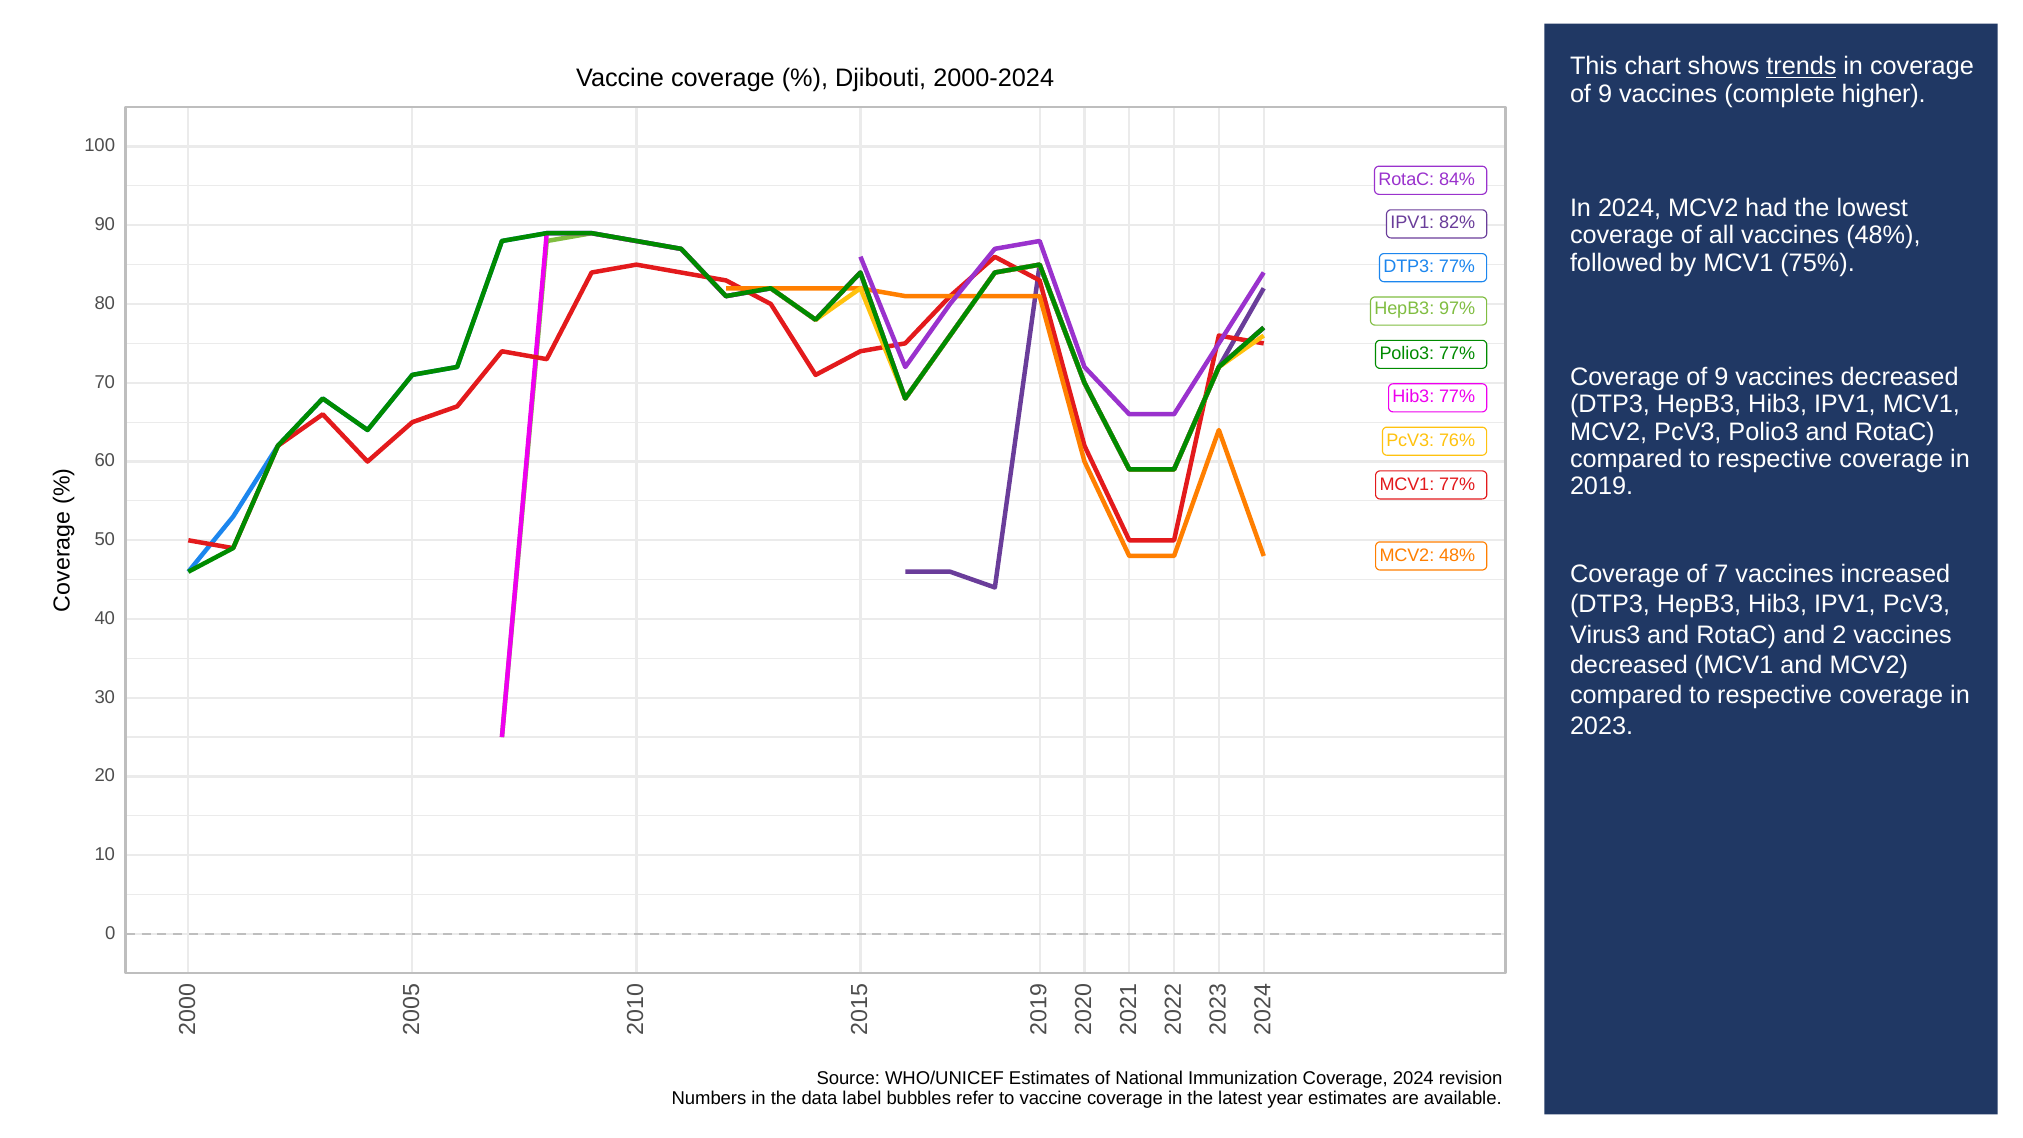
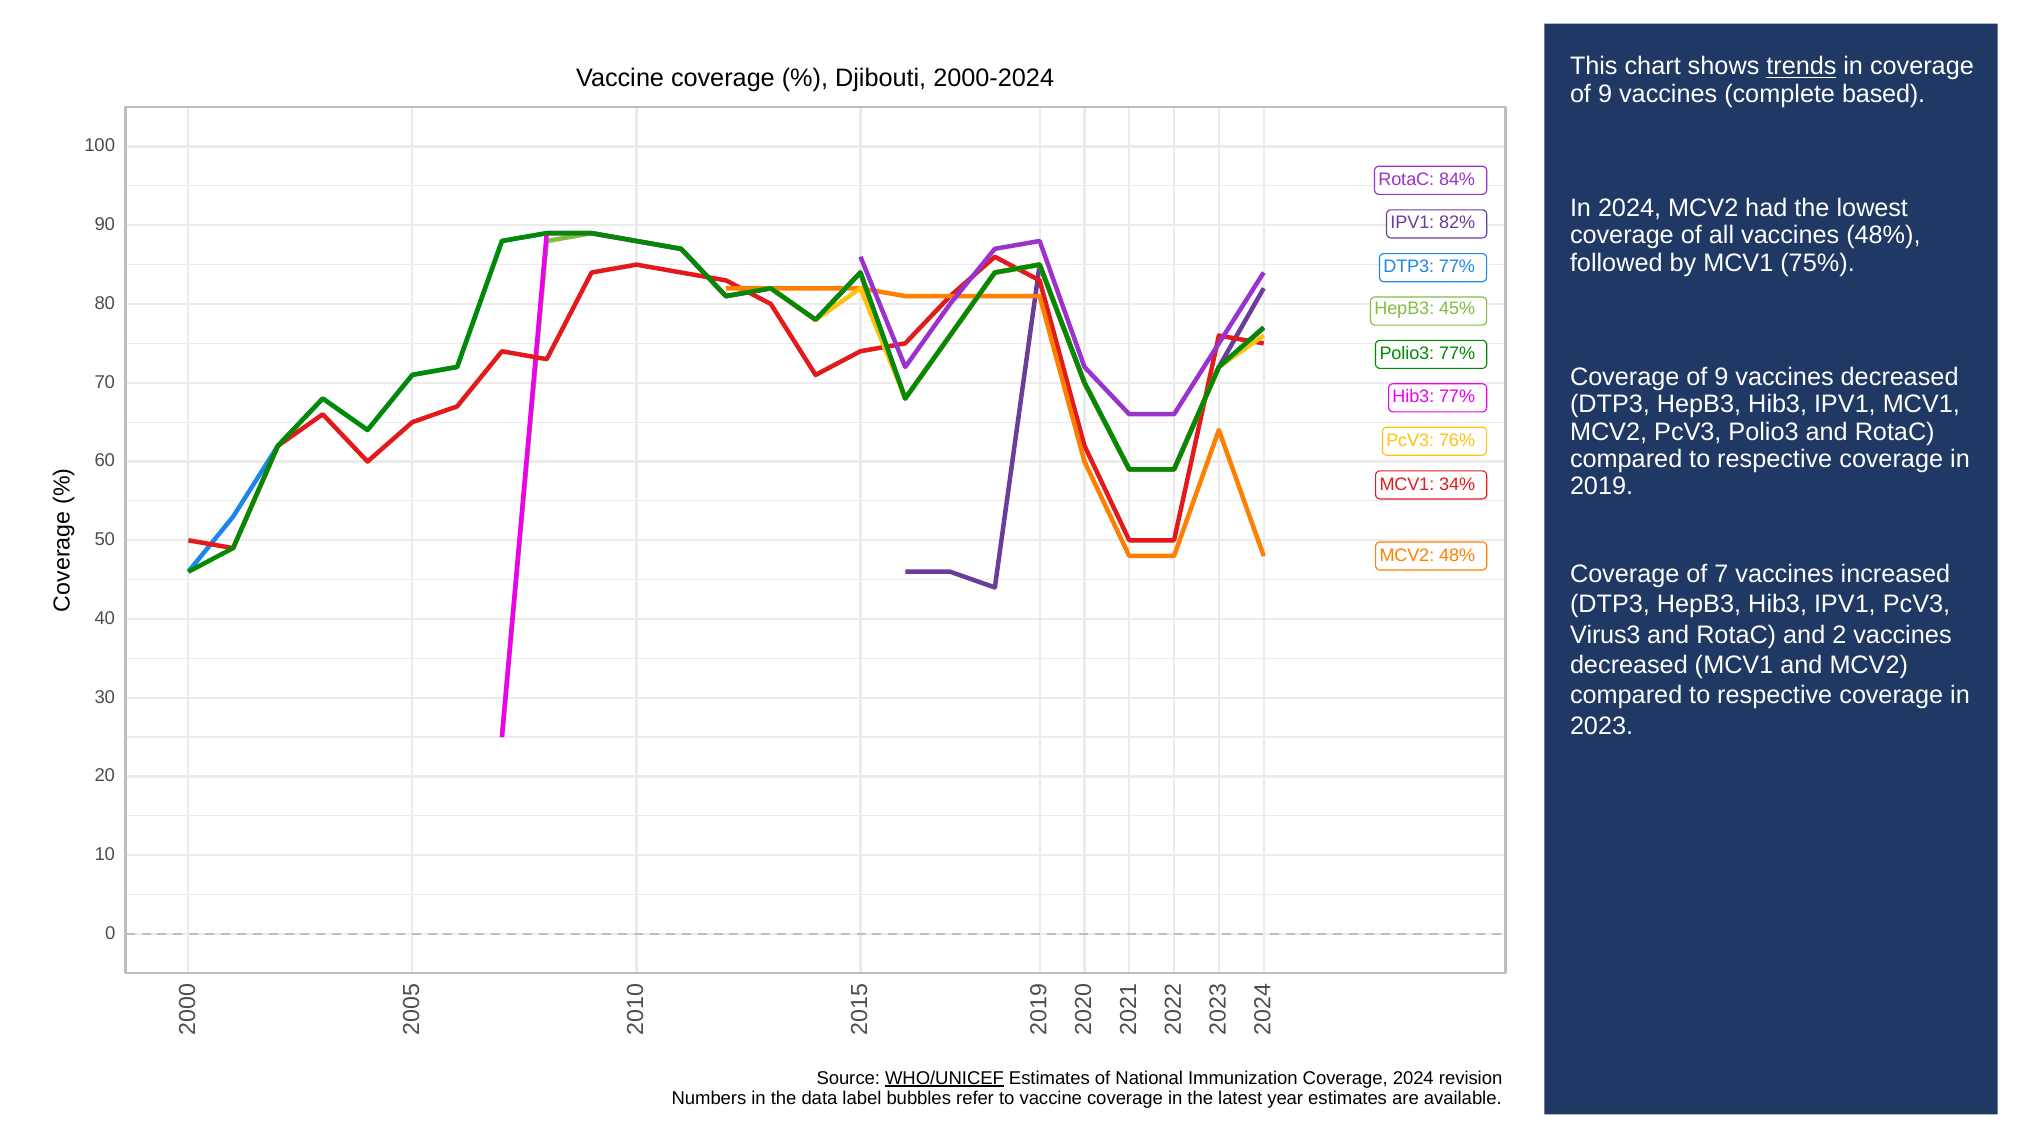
higher: higher -> based (1884, 94)
97%: 97% -> 45% (1457, 309)
MCV1 77%: 77% -> 34% (1457, 484)
WHO/UNICEF underline: none -> present (944, 1078)
